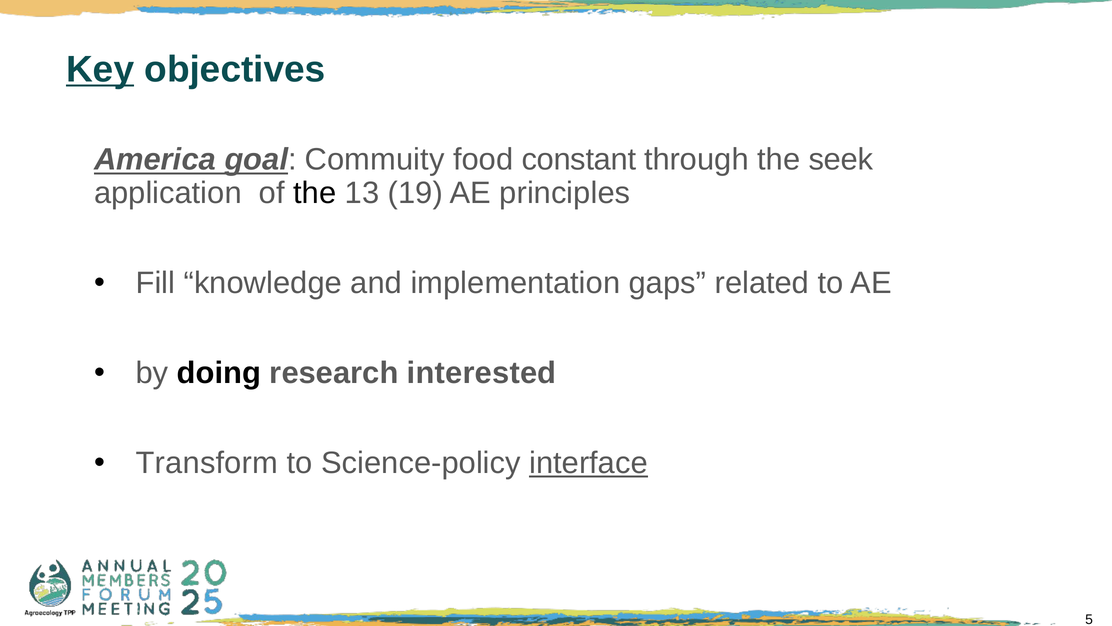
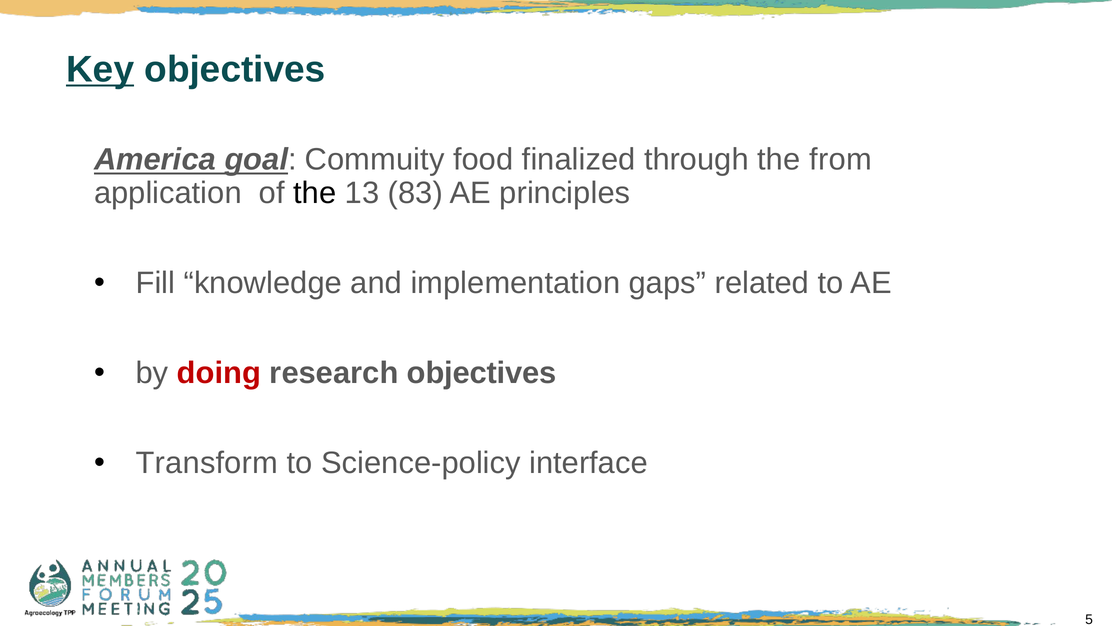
constant: constant -> finalized (579, 160)
seek: seek -> from (841, 160)
19: 19 -> 83 (415, 193)
doing colour: black -> red (219, 373)
research interested: interested -> objectives (482, 373)
interface underline: present -> none (588, 463)
